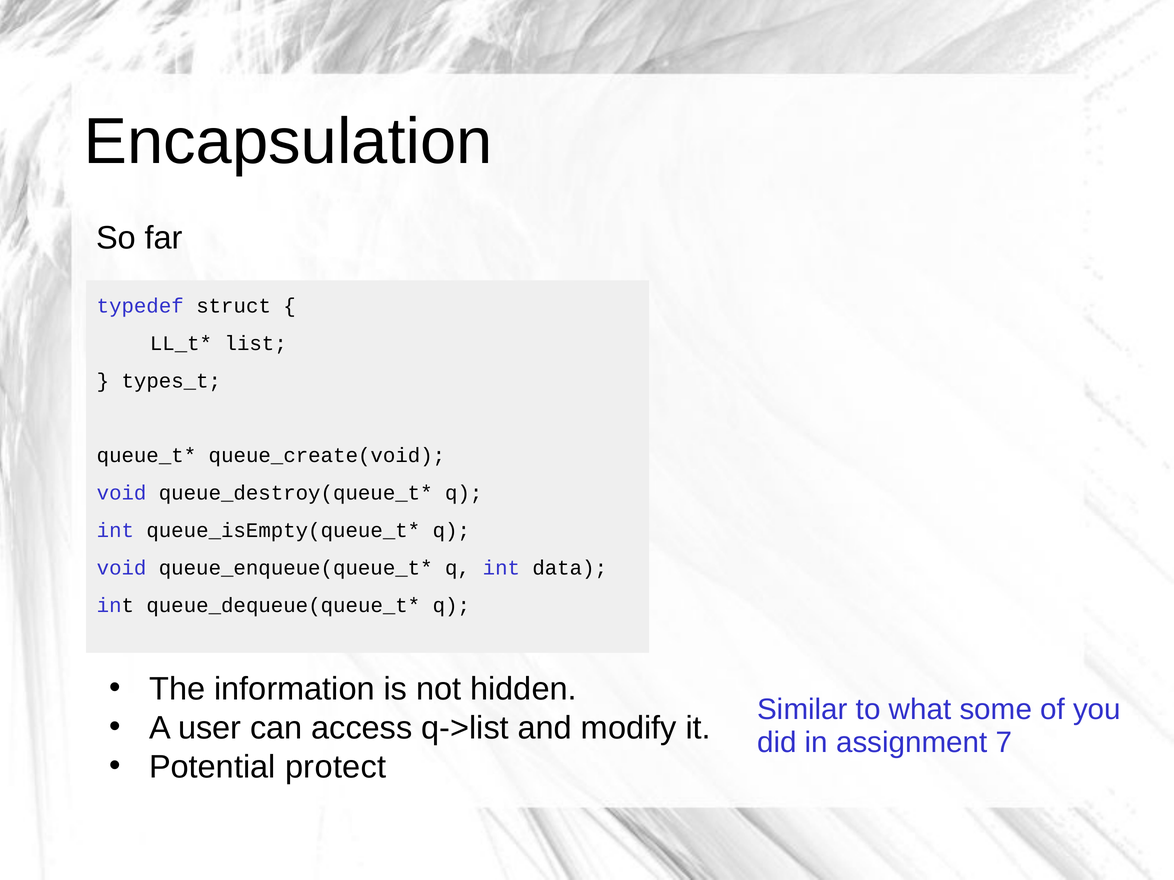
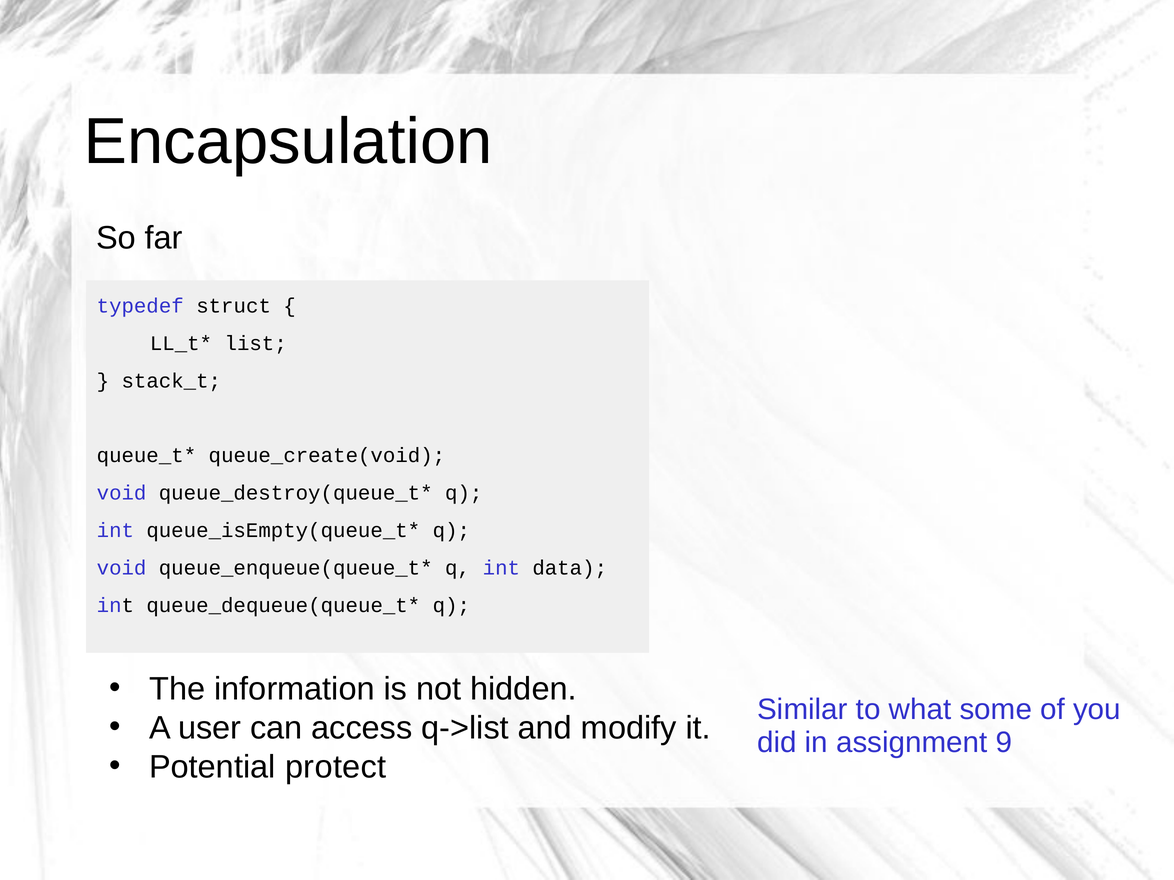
types_t: types_t -> stack_t (171, 381)
7: 7 -> 9 (1004, 743)
